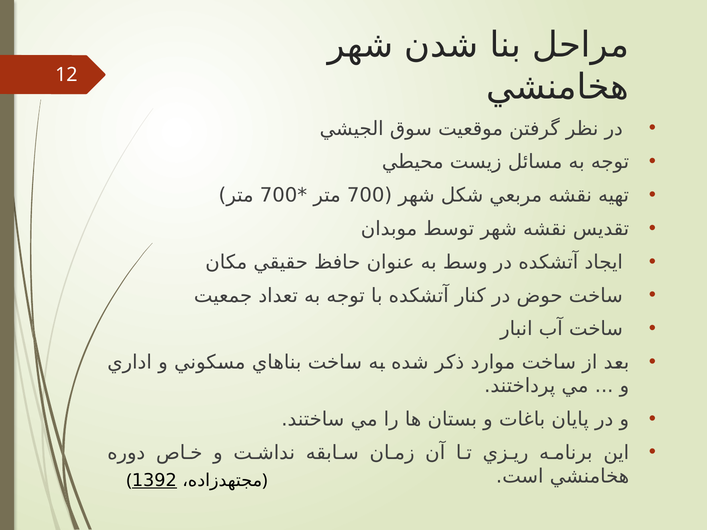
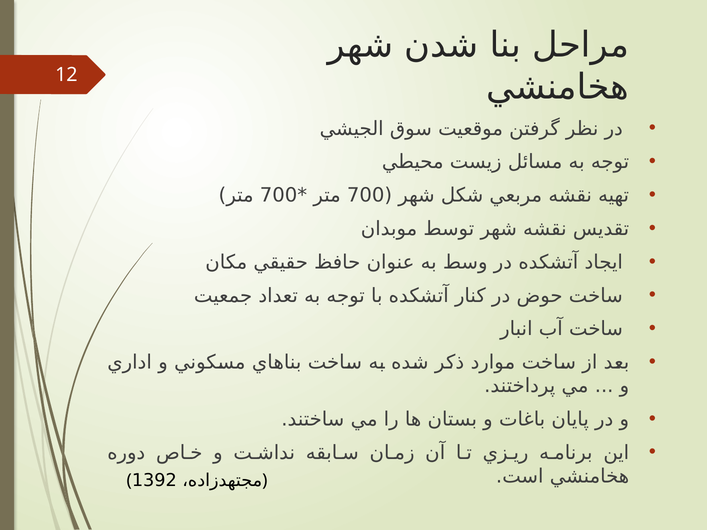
1392 underline: present -> none (154, 481)
